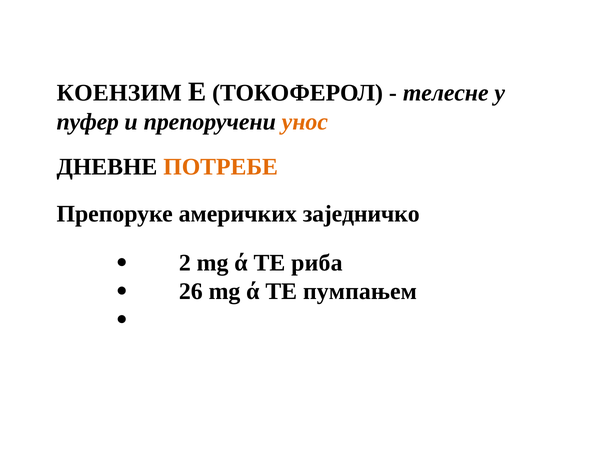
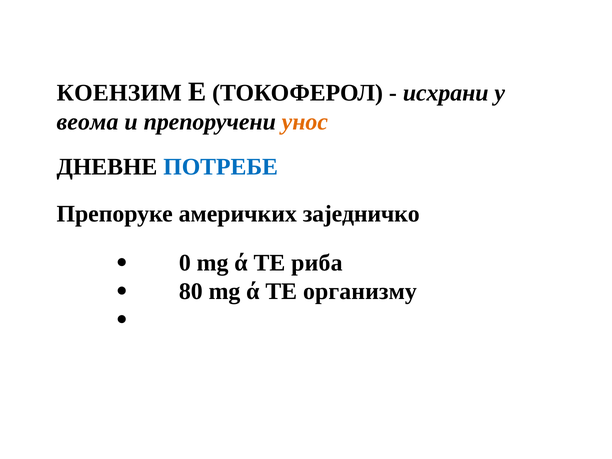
телесне: телесне -> исхрани (446, 93)
пуфер: пуфер -> веома (87, 122)
ПОТРЕБЕ colour: orange -> blue (221, 167)
2: 2 -> 0 (185, 263)
26: 26 -> 80 (191, 291)
пумпањем: пумпањем -> организму (360, 291)
